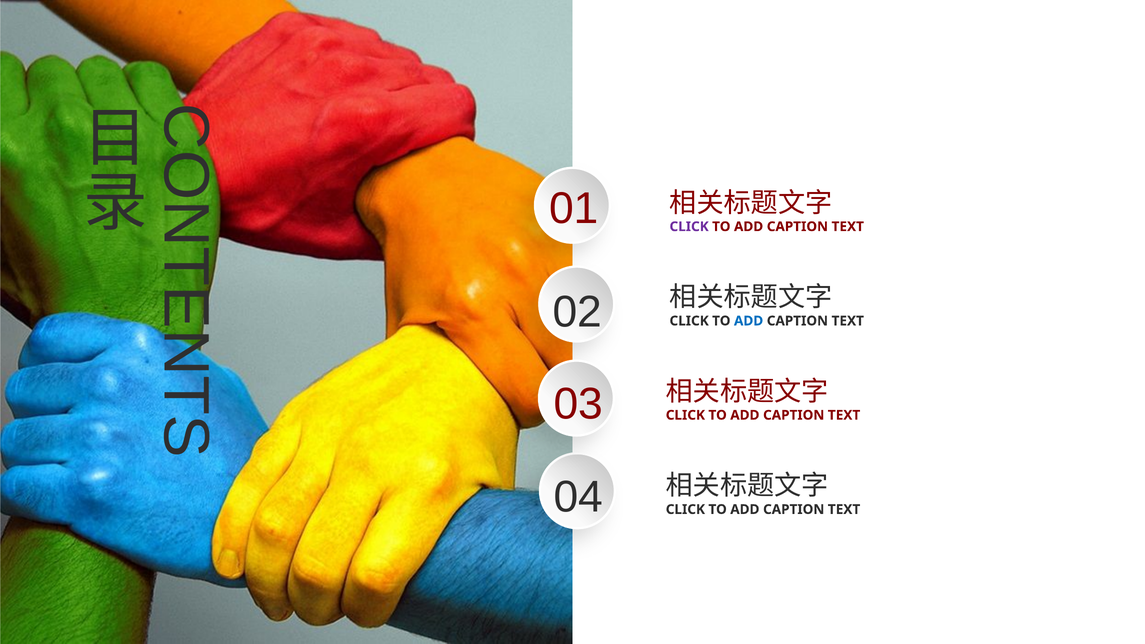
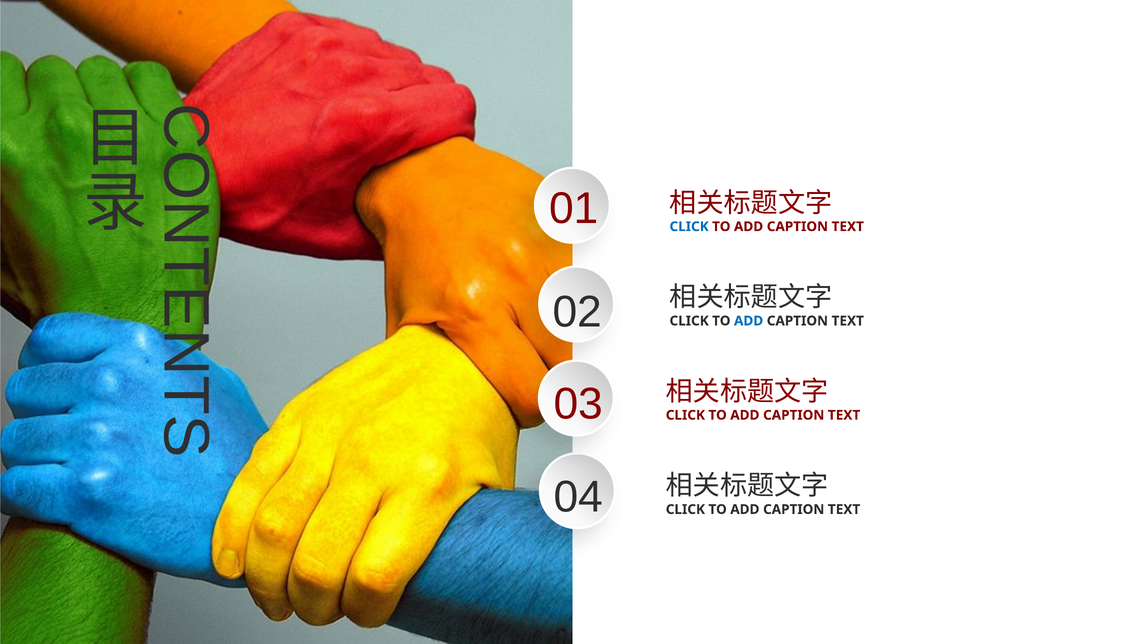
CLICK colour: purple -> blue (689, 227)
